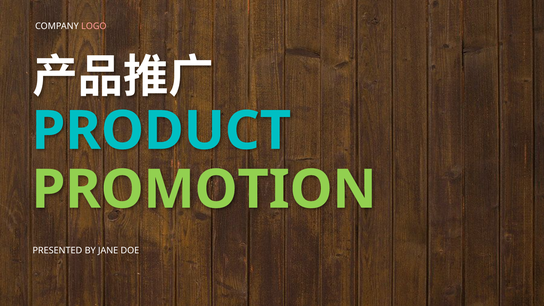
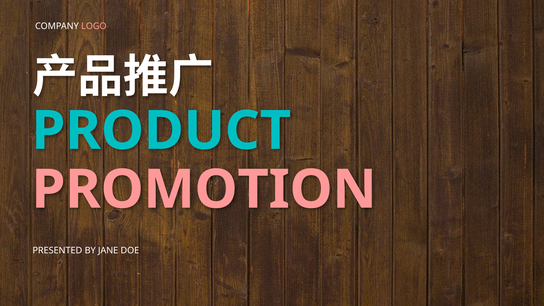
PROMOTION colour: light green -> pink (204, 190)
